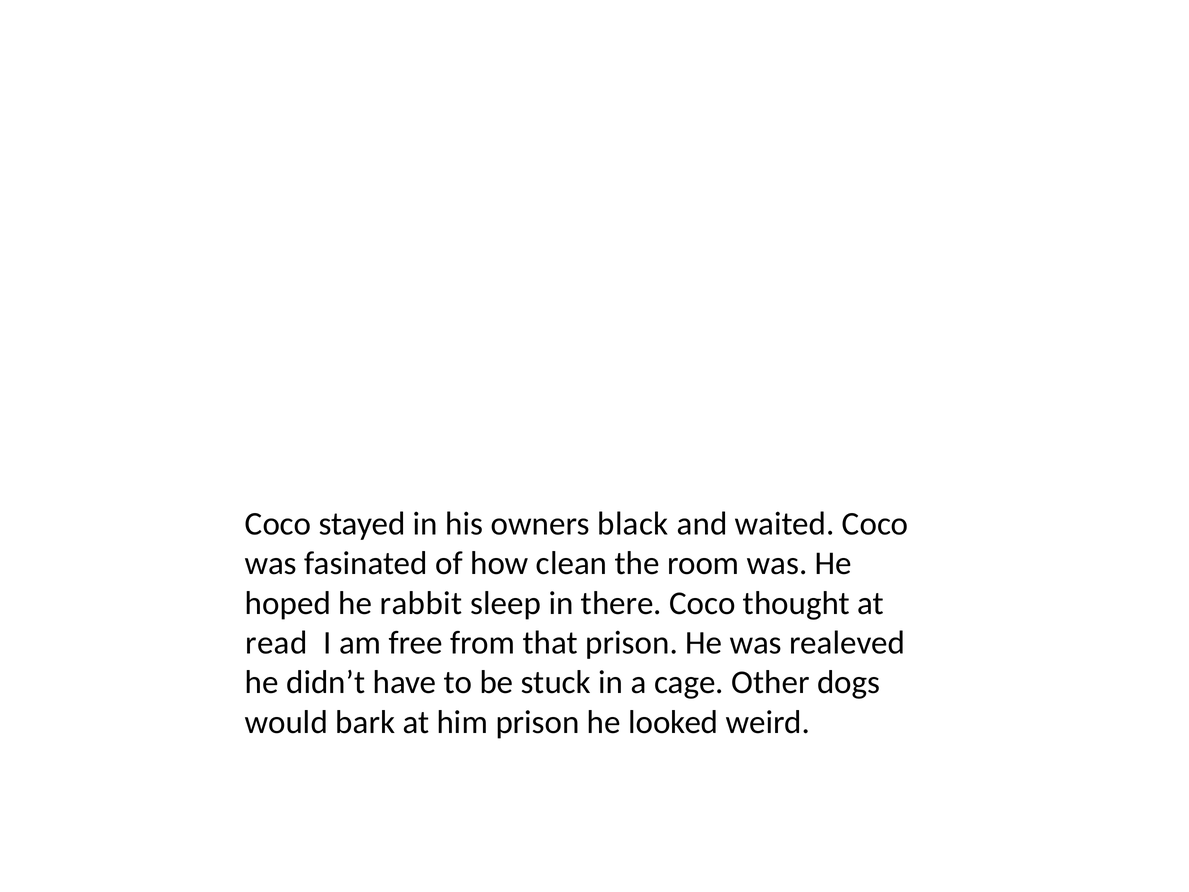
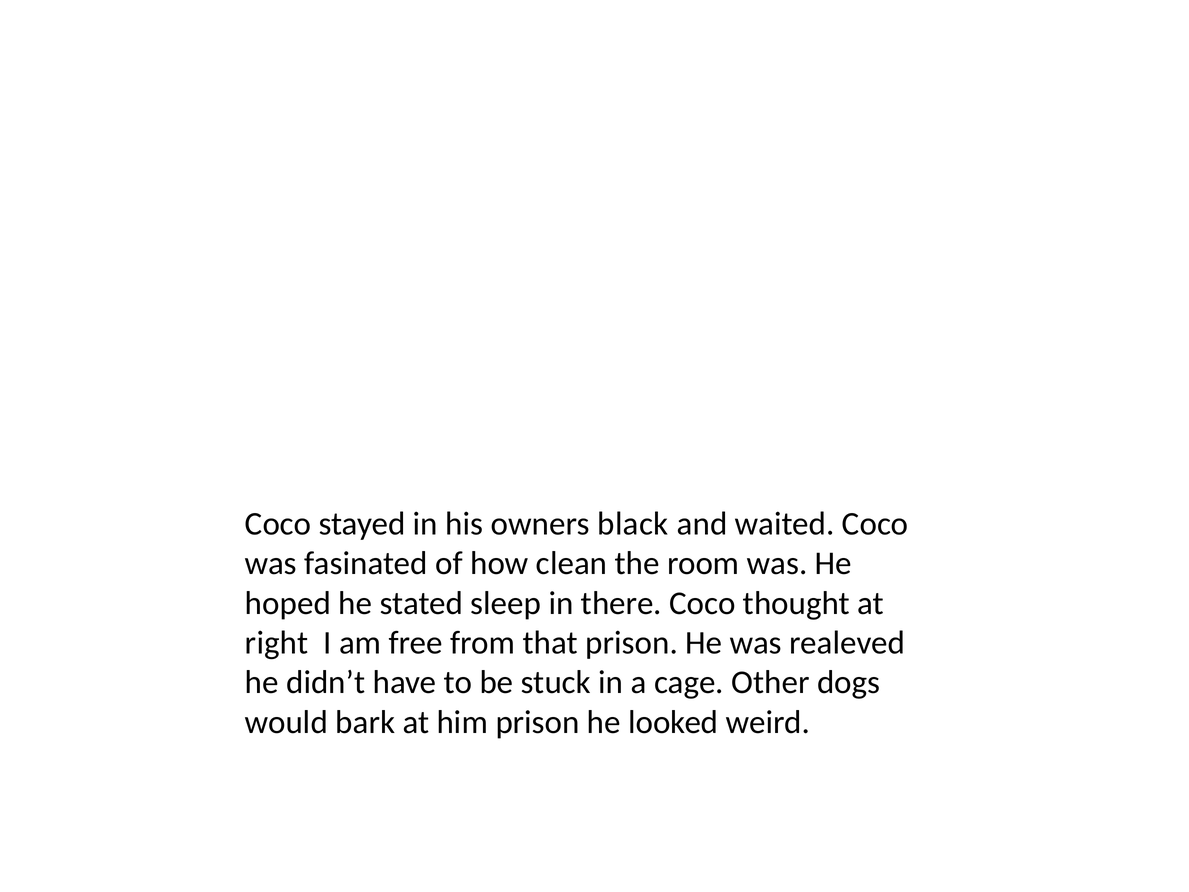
rabbit: rabbit -> stated (421, 603)
read: read -> right (277, 643)
